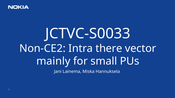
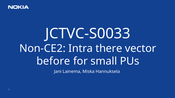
mainly: mainly -> before (53, 61)
